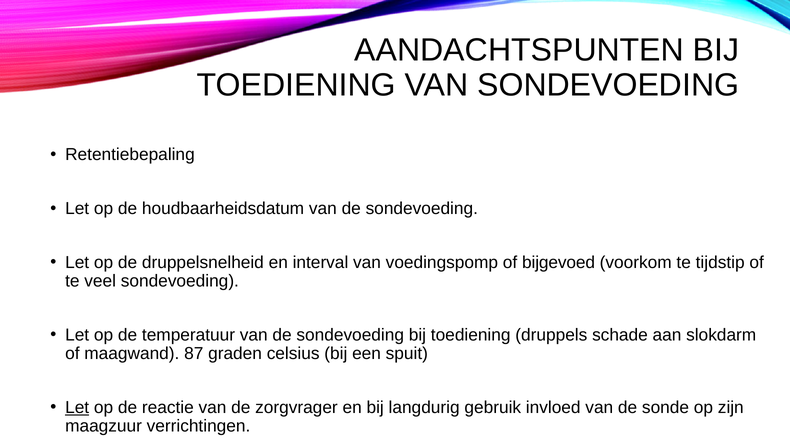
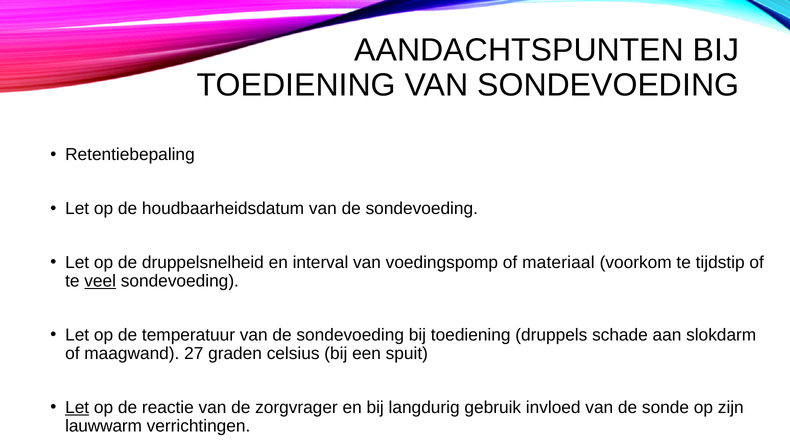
bijgevoed: bijgevoed -> materiaal (558, 262)
veel underline: none -> present (100, 281)
87: 87 -> 27 (194, 353)
maagzuur: maagzuur -> lauwwarm (104, 426)
